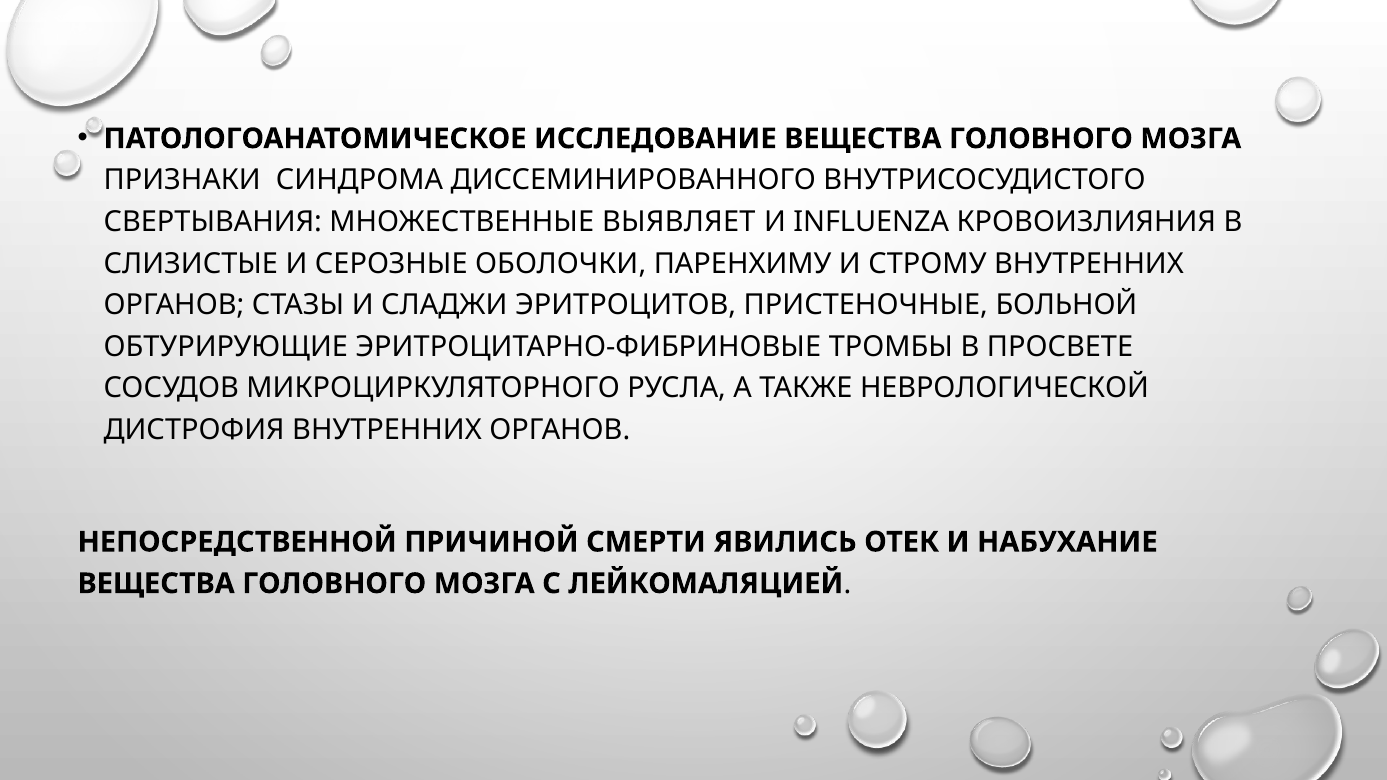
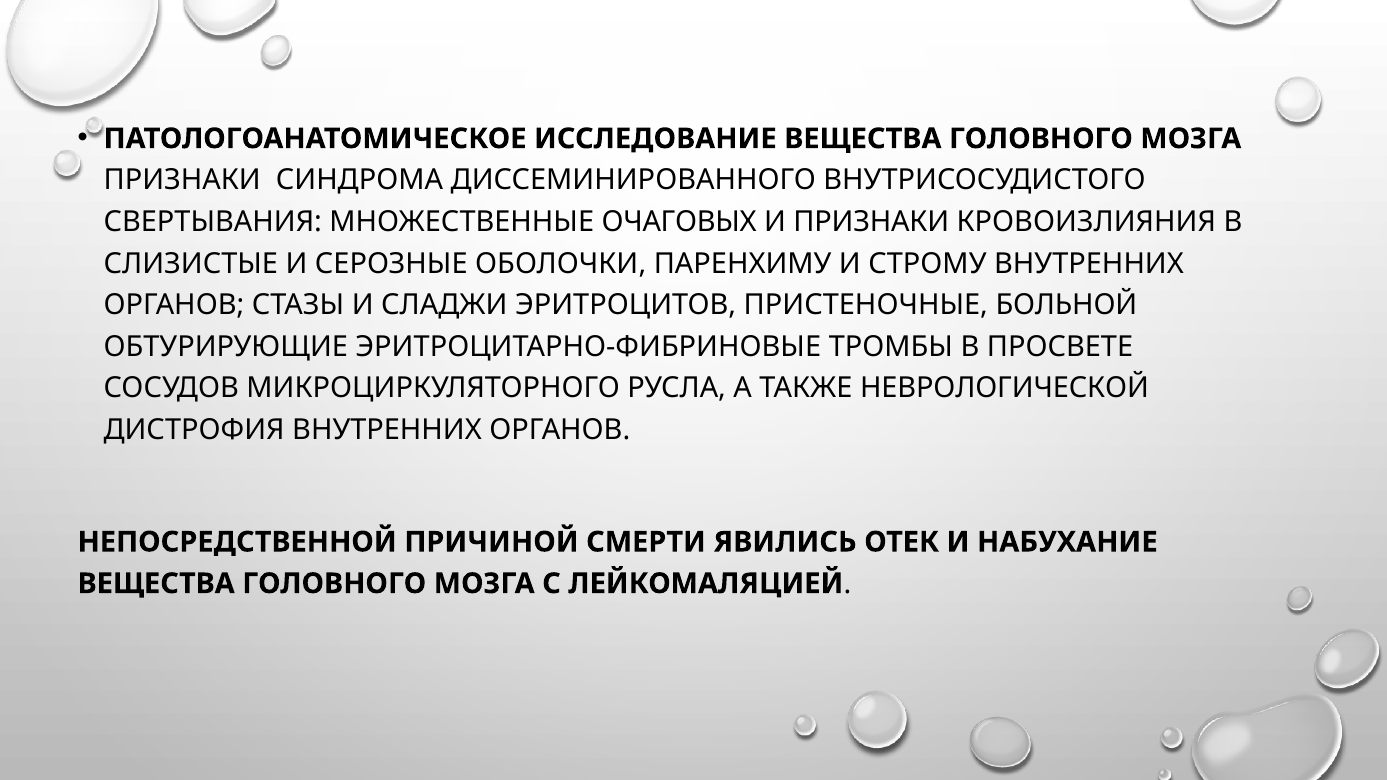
ВЫЯВЛЯЕТ: ВЫЯВЛЯЕТ -> ОЧАГОВЫХ (679, 222)
И INFLUENZA: INFLUENZA -> ПРИЗНАКИ (871, 222)
